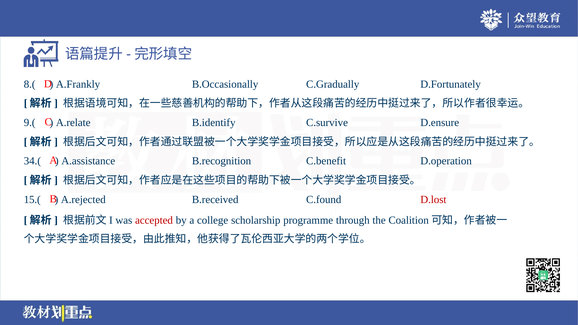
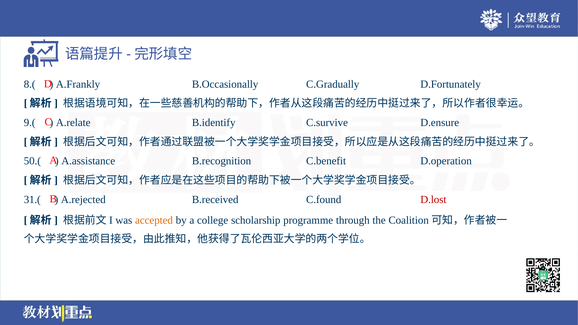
34.(: 34.( -> 50.( (32, 161)
15.(: 15.( -> 31.( (32, 200)
accepted colour: red -> orange (154, 220)
